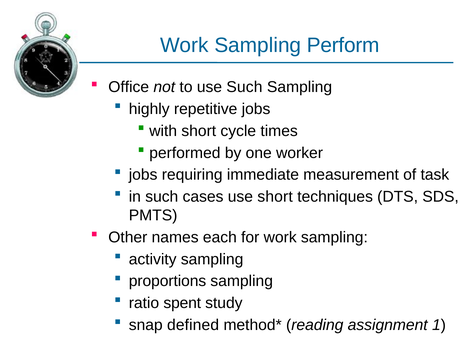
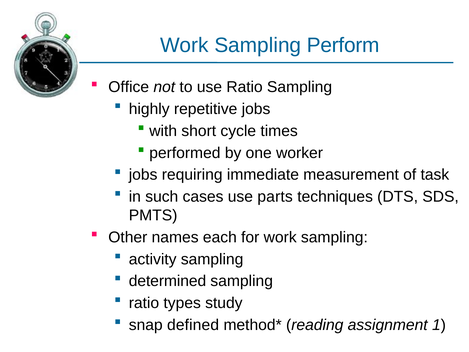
use Such: Such -> Ratio (245, 87)
use short: short -> parts (275, 196)
proportions: proportions -> determined (167, 281)
spent: spent -> types (182, 303)
